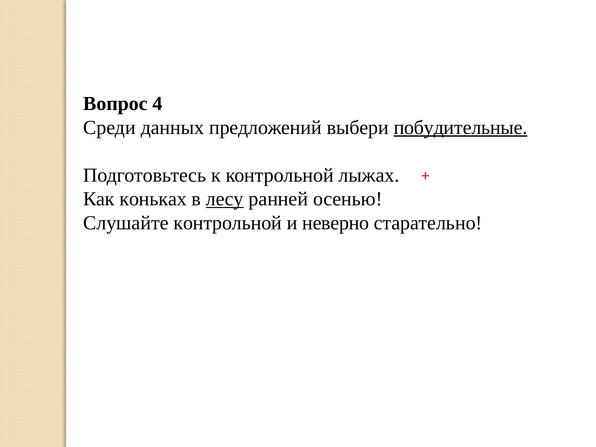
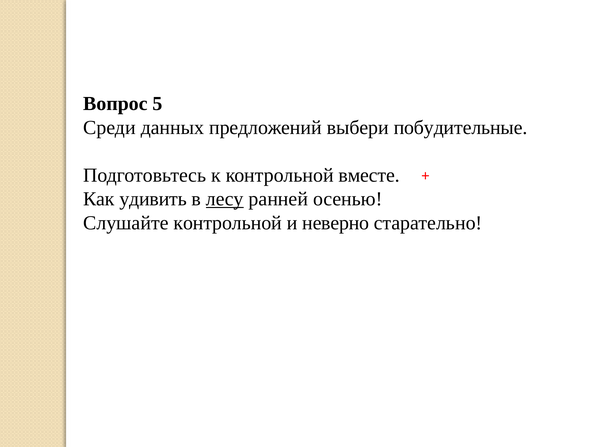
4: 4 -> 5 (158, 104)
побудительные underline: present -> none (461, 127)
лыжах: лыжах -> вместе (369, 175)
коньках: коньках -> удивить (153, 199)
